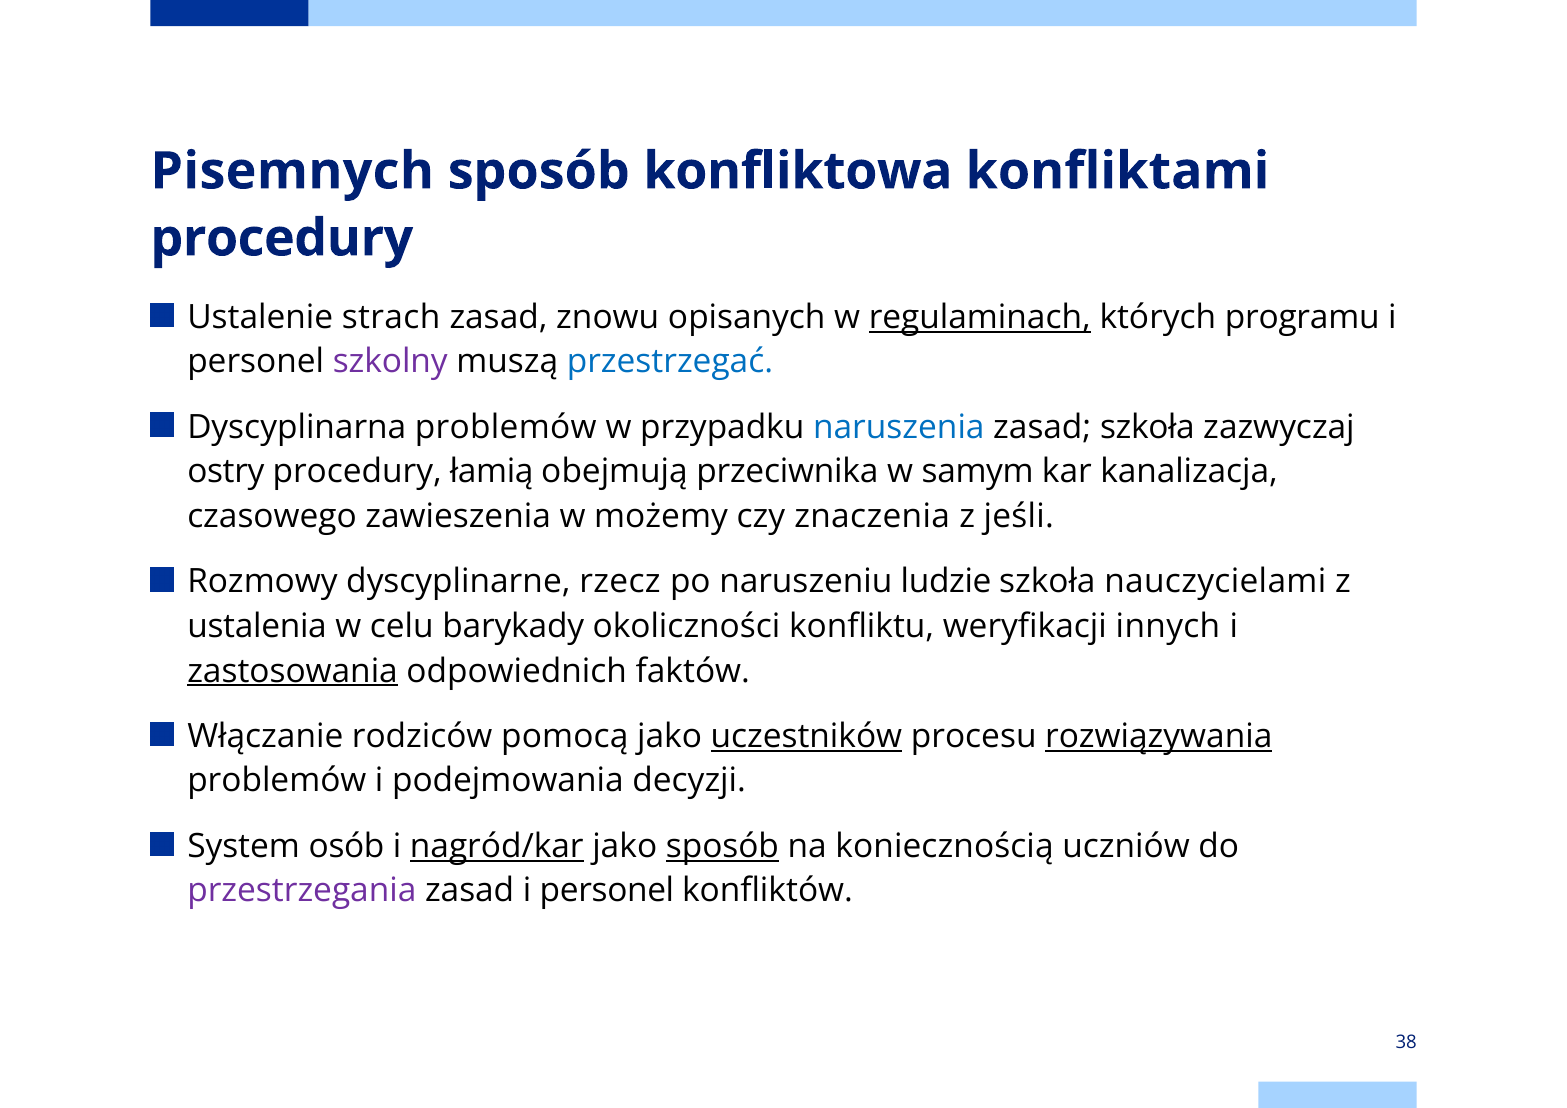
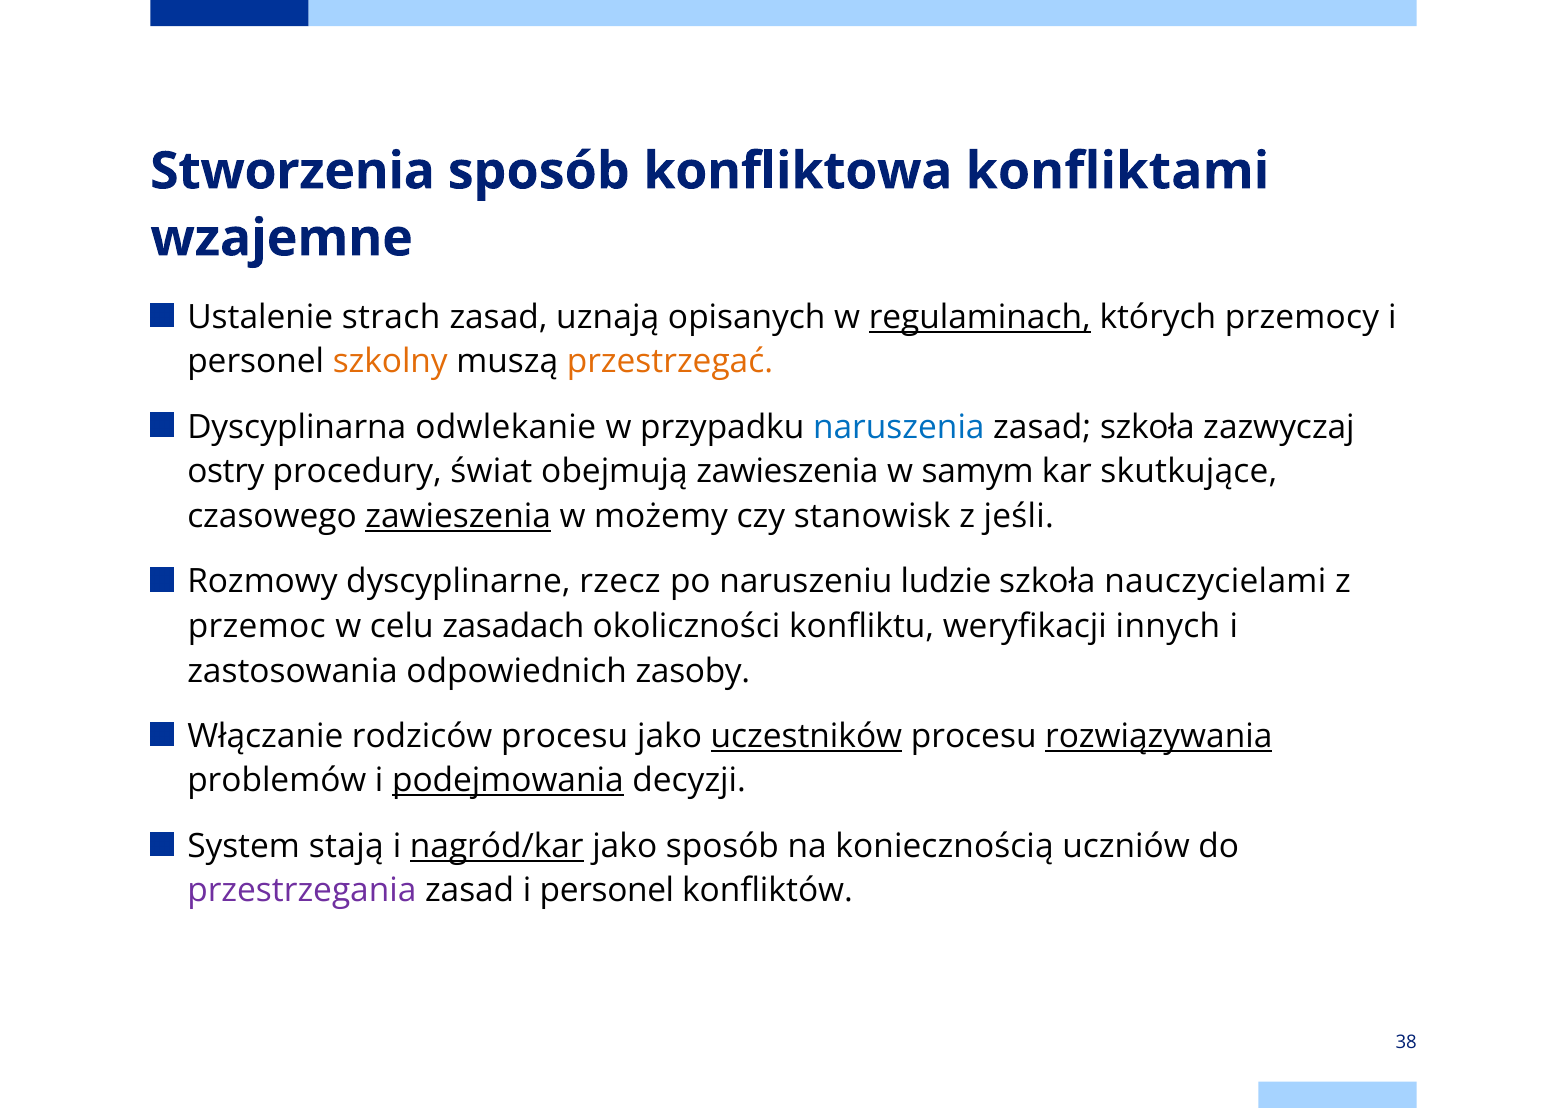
Pisemnych: Pisemnych -> Stworzenia (293, 171)
procedury: procedury -> wzajemne (282, 238)
znowu: znowu -> uznają (608, 317)
programu: programu -> przemocy (1302, 317)
szkolny colour: purple -> orange (390, 362)
przestrzegać colour: blue -> orange (670, 362)
Dyscyplinarna problemów: problemów -> odwlekanie (506, 427)
łamią: łamią -> świat (491, 472)
obejmują przeciwnika: przeciwnika -> zawieszenia (787, 472)
kanalizacja: kanalizacja -> skutkujące (1189, 472)
zawieszenia underline: none -> present (458, 516)
znaczenia: znaczenia -> stanowisk (872, 516)
ustalenia: ustalenia -> przemoc (257, 626)
barykady: barykady -> zasadach (513, 626)
zastosowania underline: present -> none (293, 671)
faktów: faktów -> zasoby (693, 671)
rodziców pomocą: pomocą -> procesu (565, 736)
podejmowania underline: none -> present (508, 781)
osób: osób -> stają (346, 846)
sposób underline: present -> none (722, 846)
